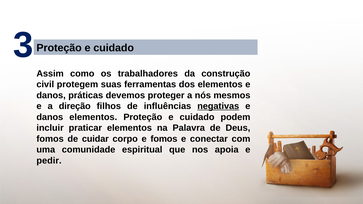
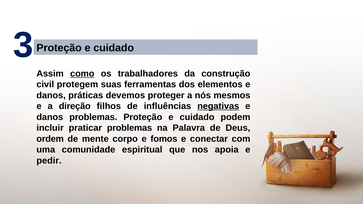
como underline: none -> present (82, 74)
danos elementos: elementos -> problemas (93, 117)
praticar elementos: elementos -> problemas (130, 128)
fomos: fomos -> ordem (50, 139)
cuidar: cuidar -> mente (95, 139)
